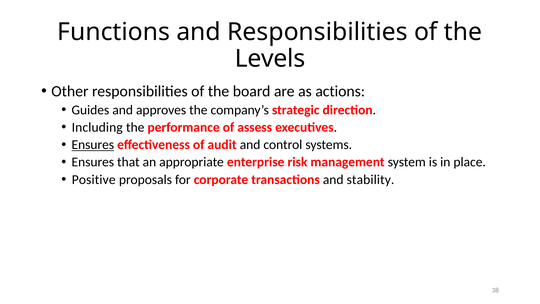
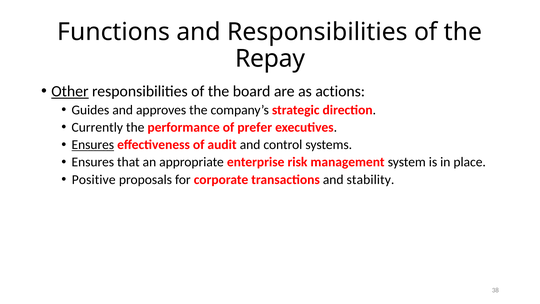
Levels: Levels -> Repay (270, 59)
Other underline: none -> present (70, 91)
Including: Including -> Currently (97, 127)
assess: assess -> prefer (255, 127)
